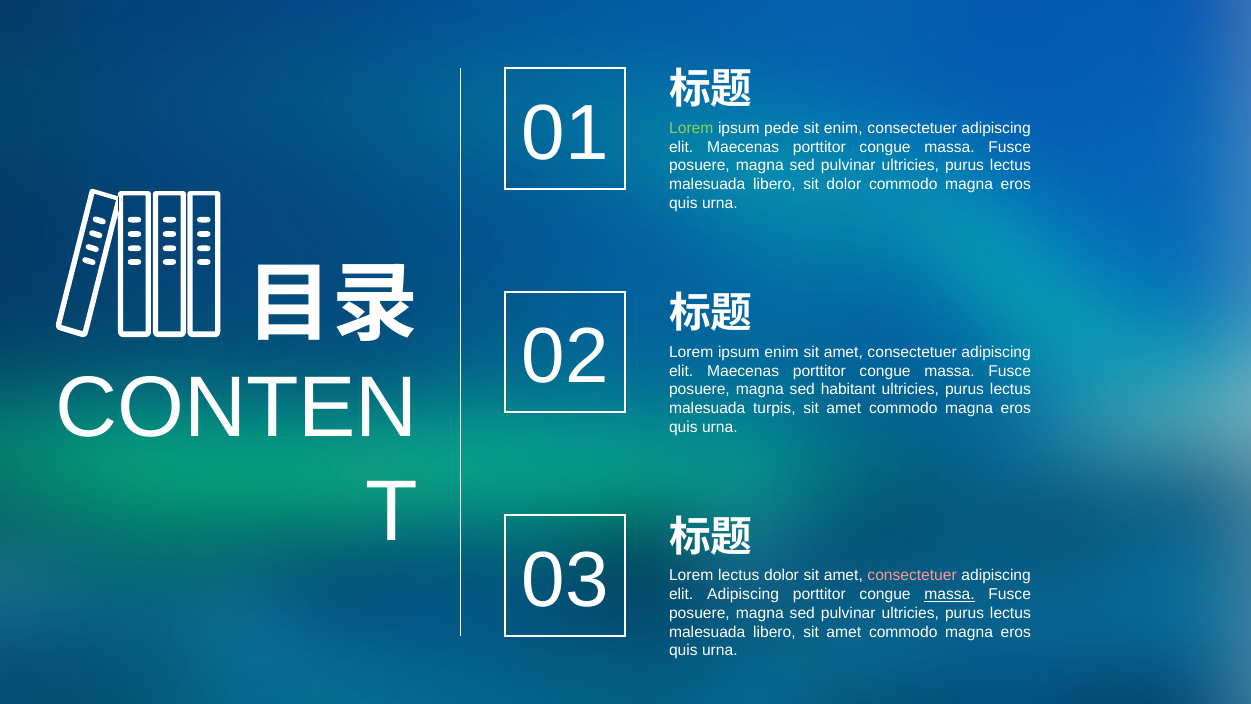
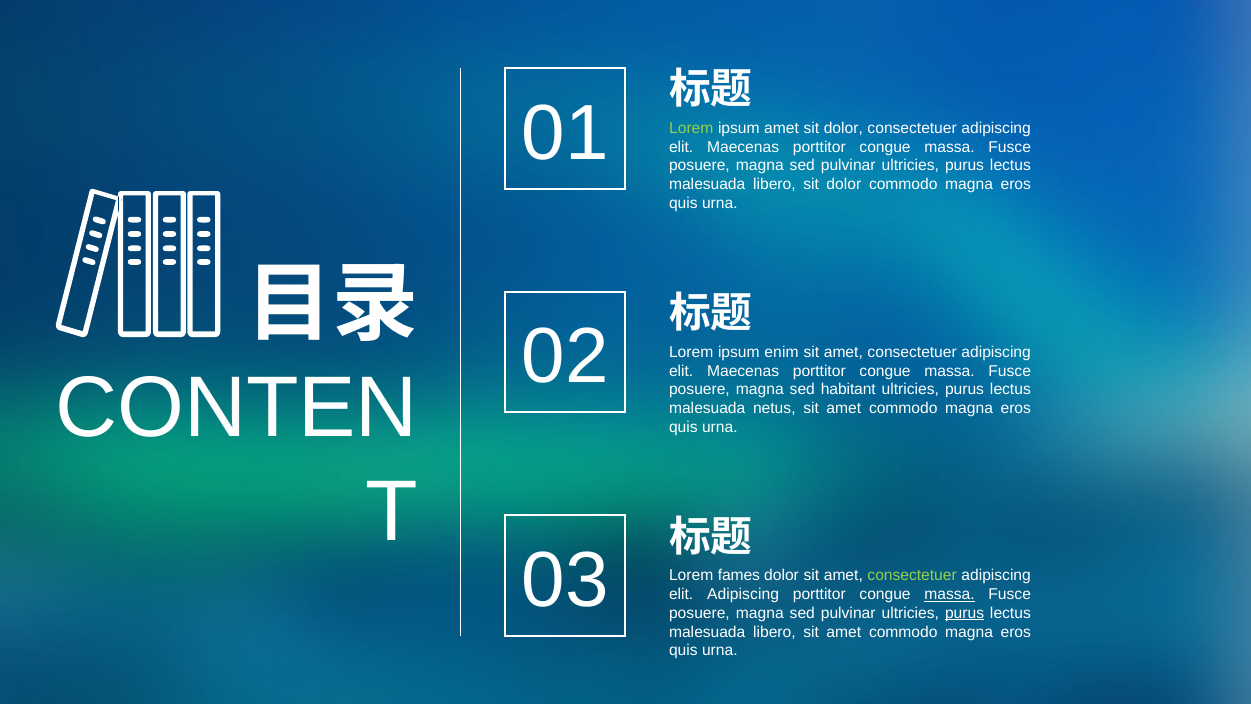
ipsum pede: pede -> amet (782, 128)
enim: enim -> dolor (843, 128)
turpis: turpis -> netus (774, 408)
Lorem lectus: lectus -> fames (739, 575)
consectetuer colour: pink -> light green (912, 575)
purus underline: none -> present (965, 613)
